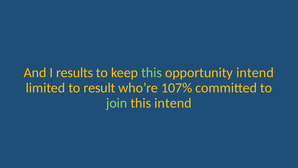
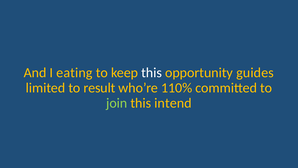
results: results -> eating (74, 73)
this colour: light green -> white (152, 73)
opportunity intend: intend -> guides (255, 73)
107%: 107% -> 110% (177, 88)
